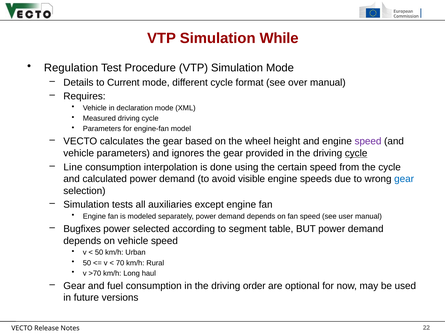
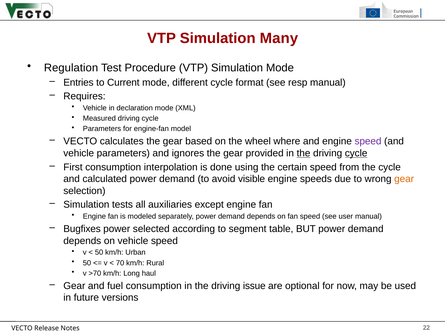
While: While -> Many (279, 38)
Details: Details -> Entries (78, 82)
over: over -> resp (298, 82)
height: height -> where (287, 141)
the underline: none -> present (304, 153)
Line: Line -> First (73, 167)
gear colour: blue -> orange (404, 179)
order: order -> issue (254, 286)
